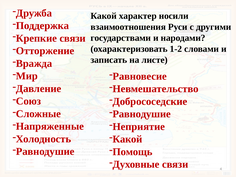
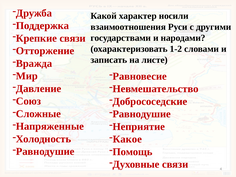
Какой: Какой -> Какое (127, 139)
